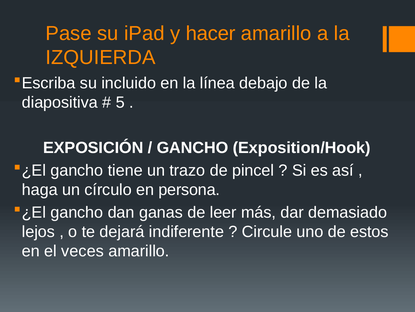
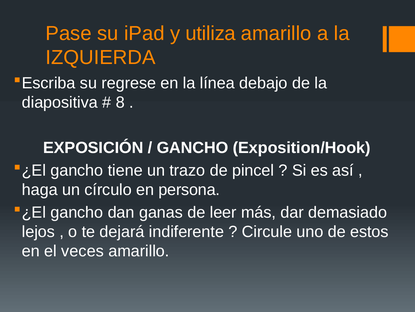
hacer: hacer -> utiliza (211, 33)
incluido: incluido -> regrese (129, 83)
5: 5 -> 8 (120, 102)
